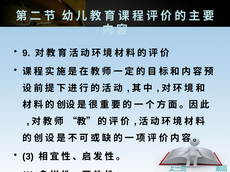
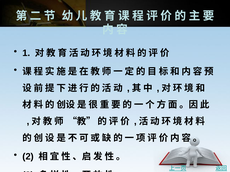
9: 9 -> 1 (26, 53)
3: 3 -> 2 (28, 157)
